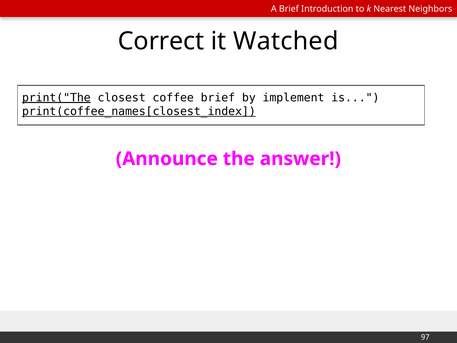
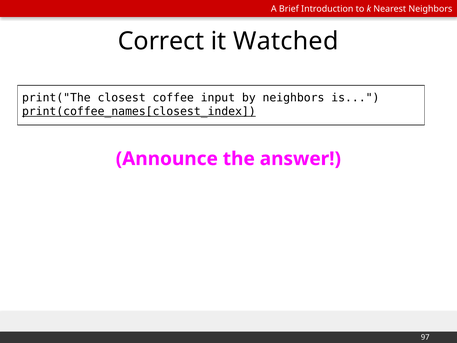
print("The underline: present -> none (56, 98)
coffee brief: brief -> input (218, 98)
by implement: implement -> neighbors (294, 98)
